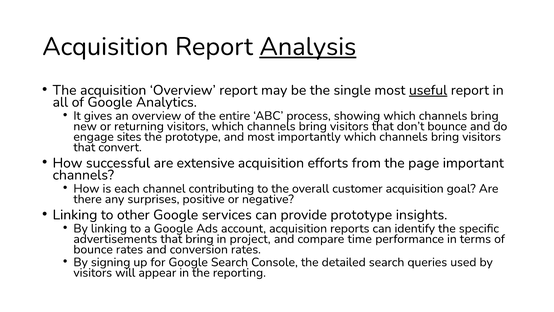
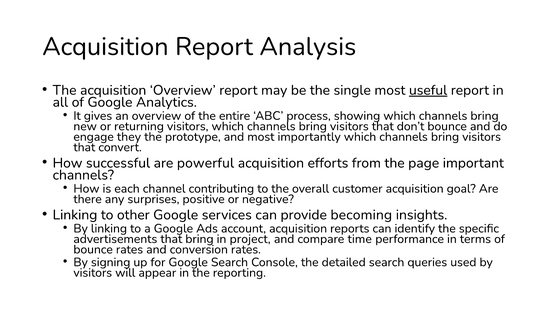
Analysis underline: present -> none (308, 47)
sites: sites -> they (129, 137)
extensive: extensive -> powerful (205, 163)
provide prototype: prototype -> becoming (361, 215)
